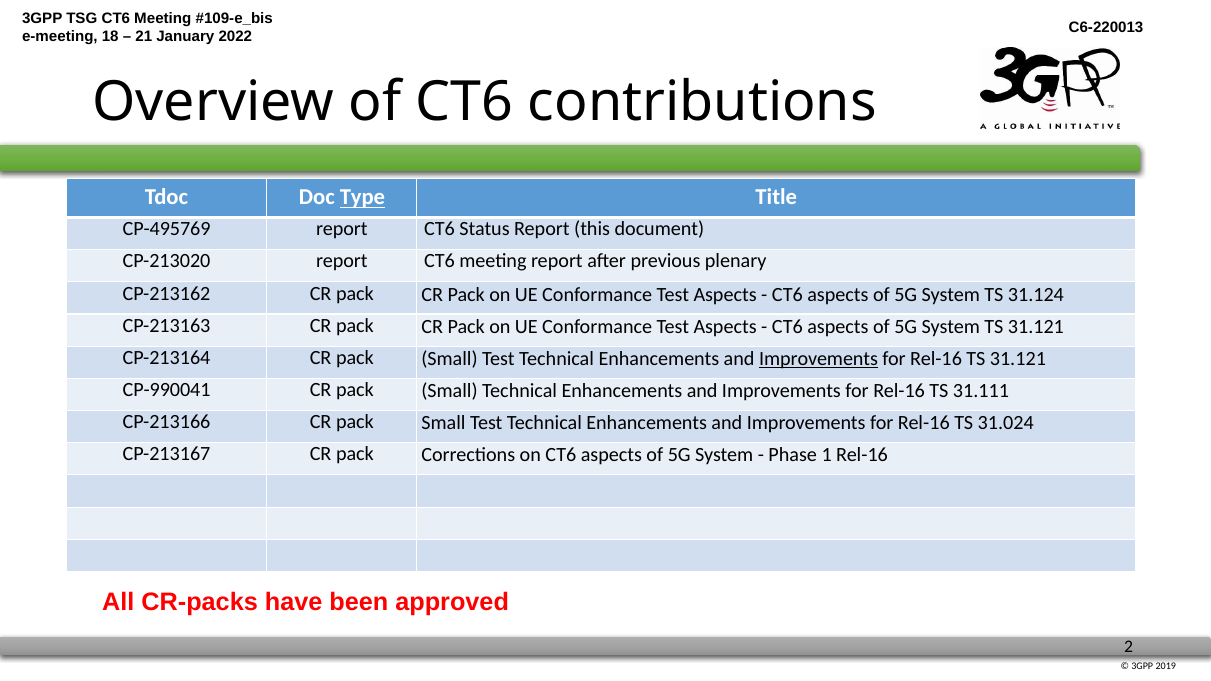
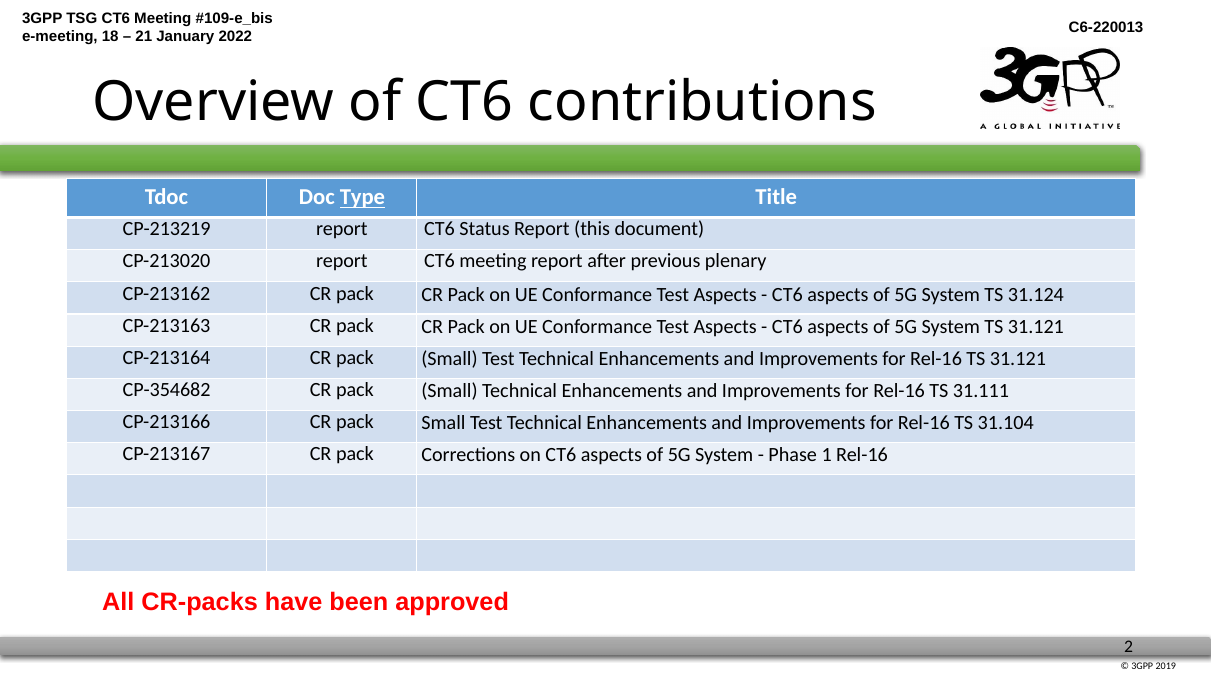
CP-495769: CP-495769 -> CP-213219 (167, 229)
Improvements underline: present -> none (819, 359)
CP-990041: CP-990041 -> CP-354682 (167, 390)
31.024: 31.024 -> 31.104 (1006, 423)
